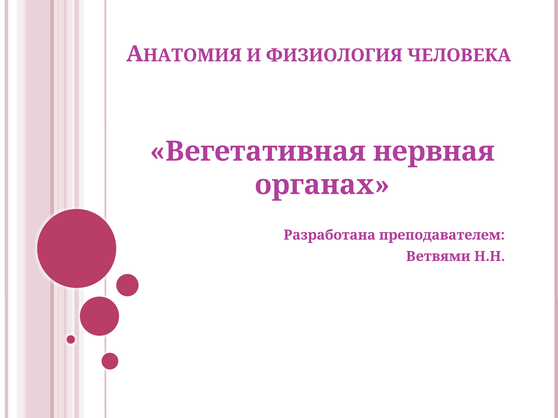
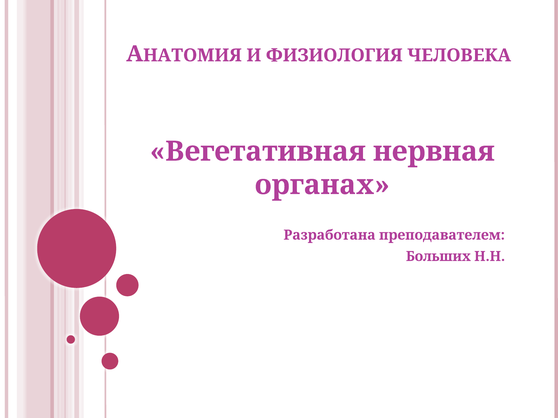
Ветвями: Ветвями -> Больших (438, 257)
